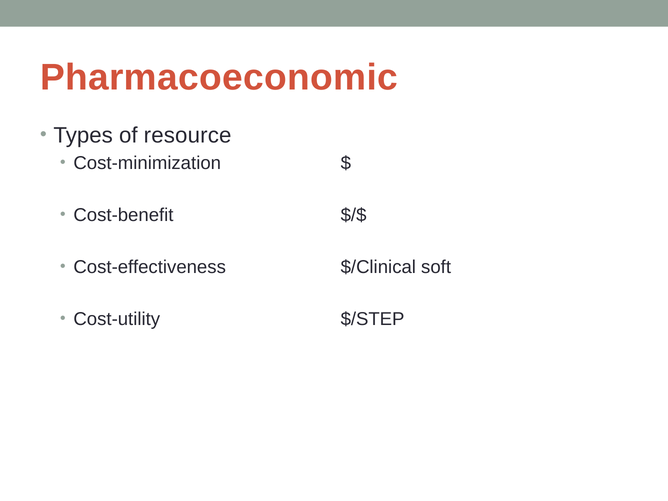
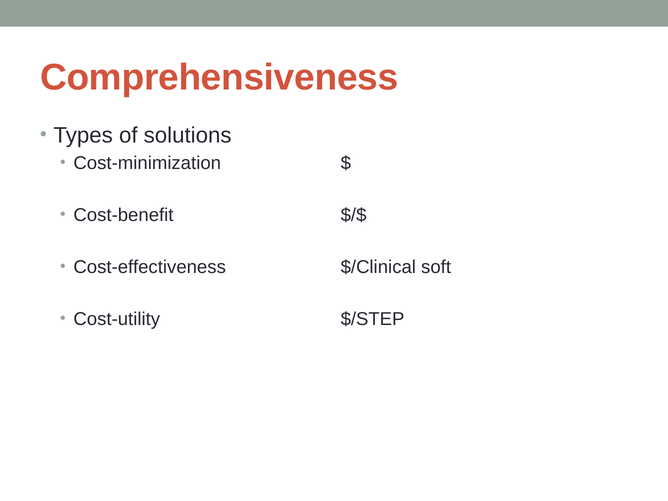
Pharmacoeconomic: Pharmacoeconomic -> Comprehensiveness (219, 78)
resource: resource -> solutions (188, 135)
